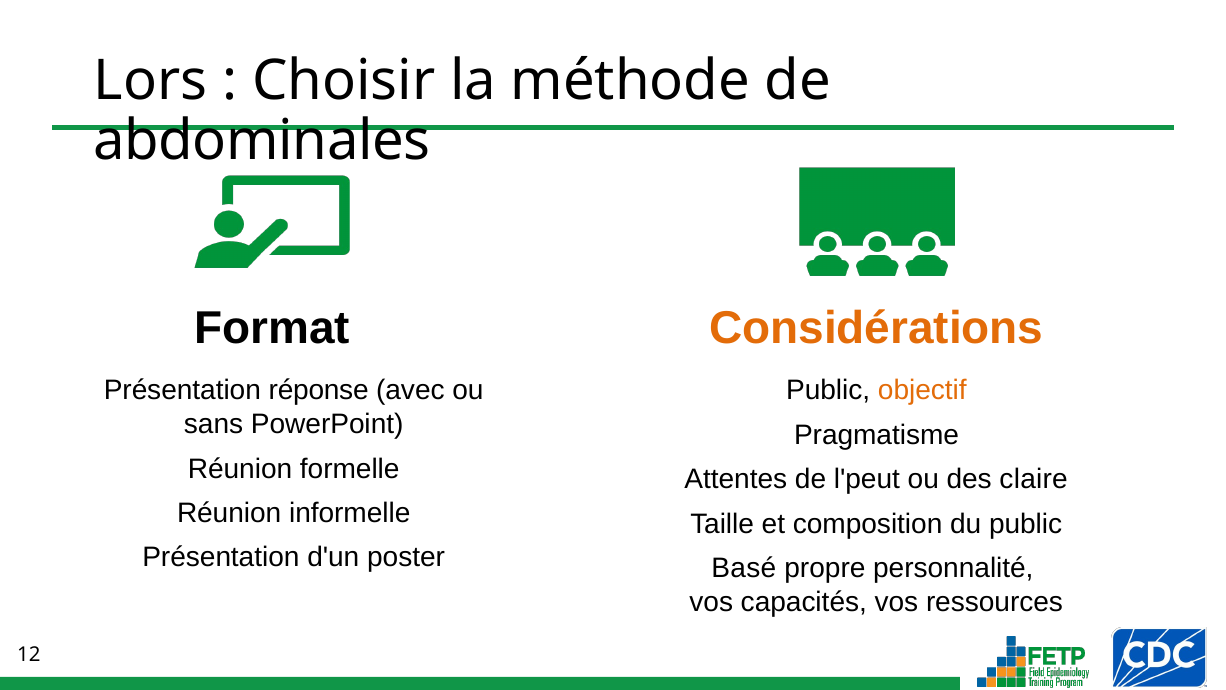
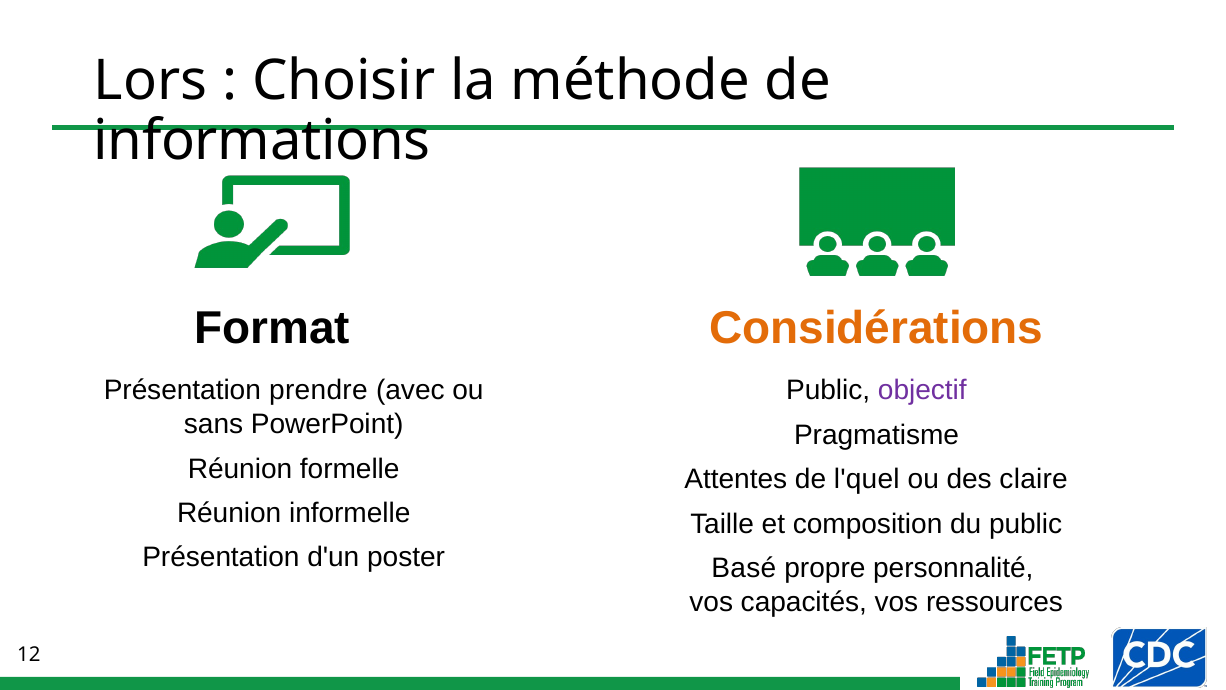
abdominales: abdominales -> informations (262, 141)
réponse: réponse -> prendre (318, 390)
objectif colour: orange -> purple (922, 390)
l'peut: l'peut -> l'quel (867, 479)
